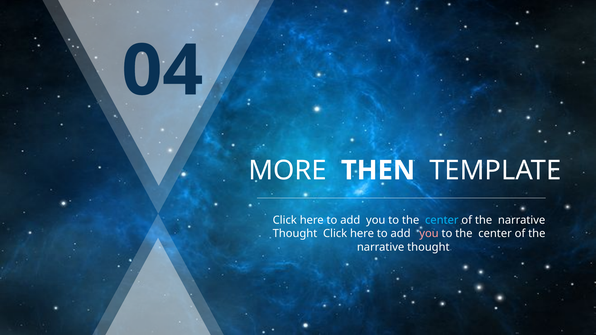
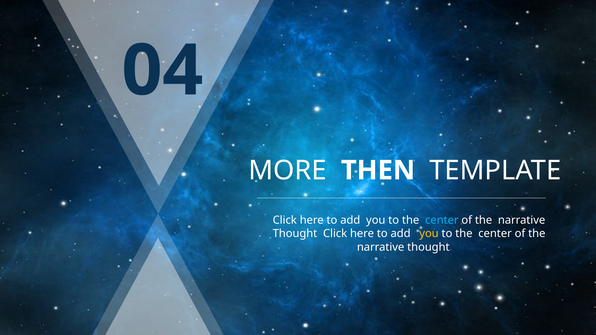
you colour: pink -> yellow (429, 234)
